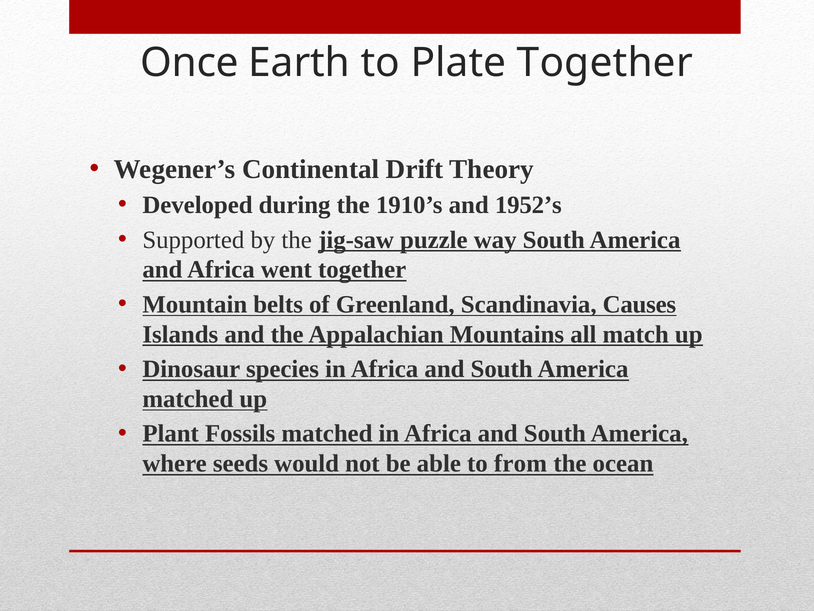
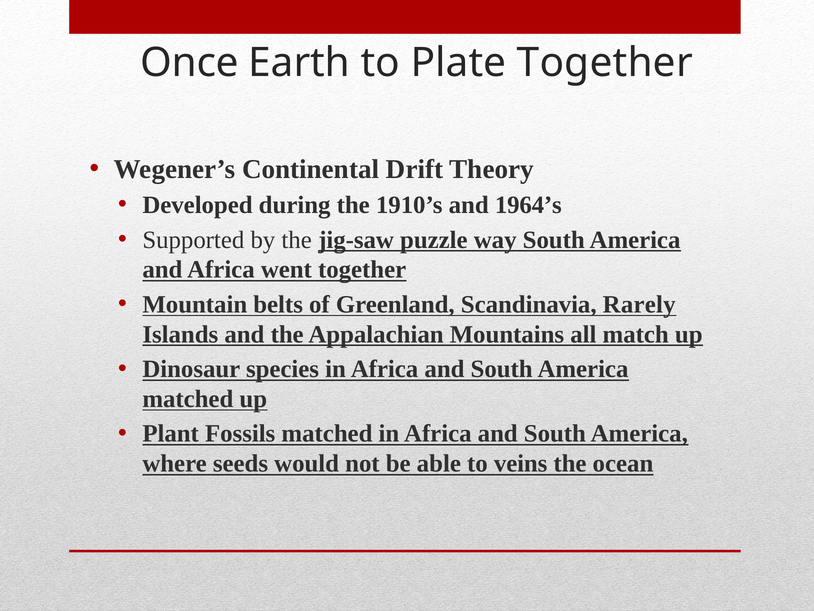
1952’s: 1952’s -> 1964’s (528, 205)
Causes: Causes -> Rarely (639, 304)
from: from -> veins (521, 463)
